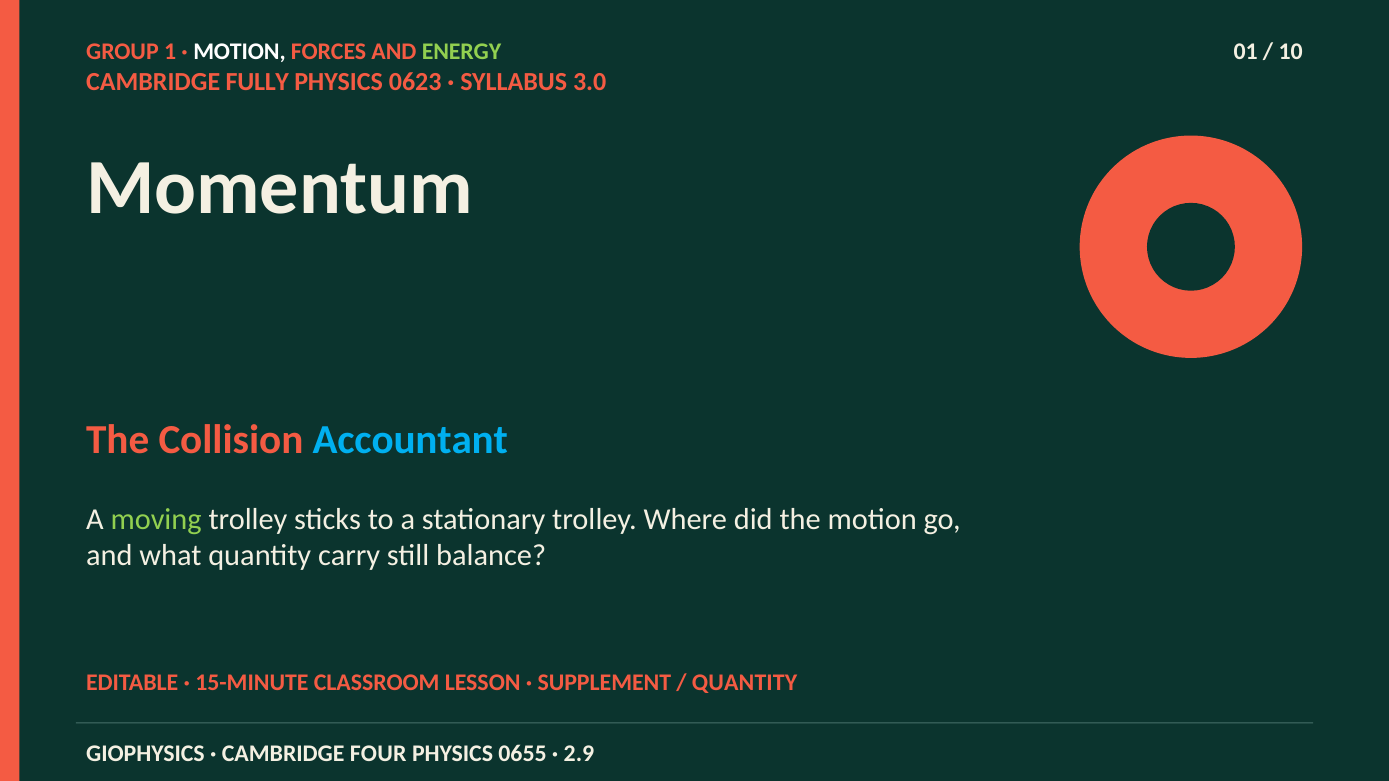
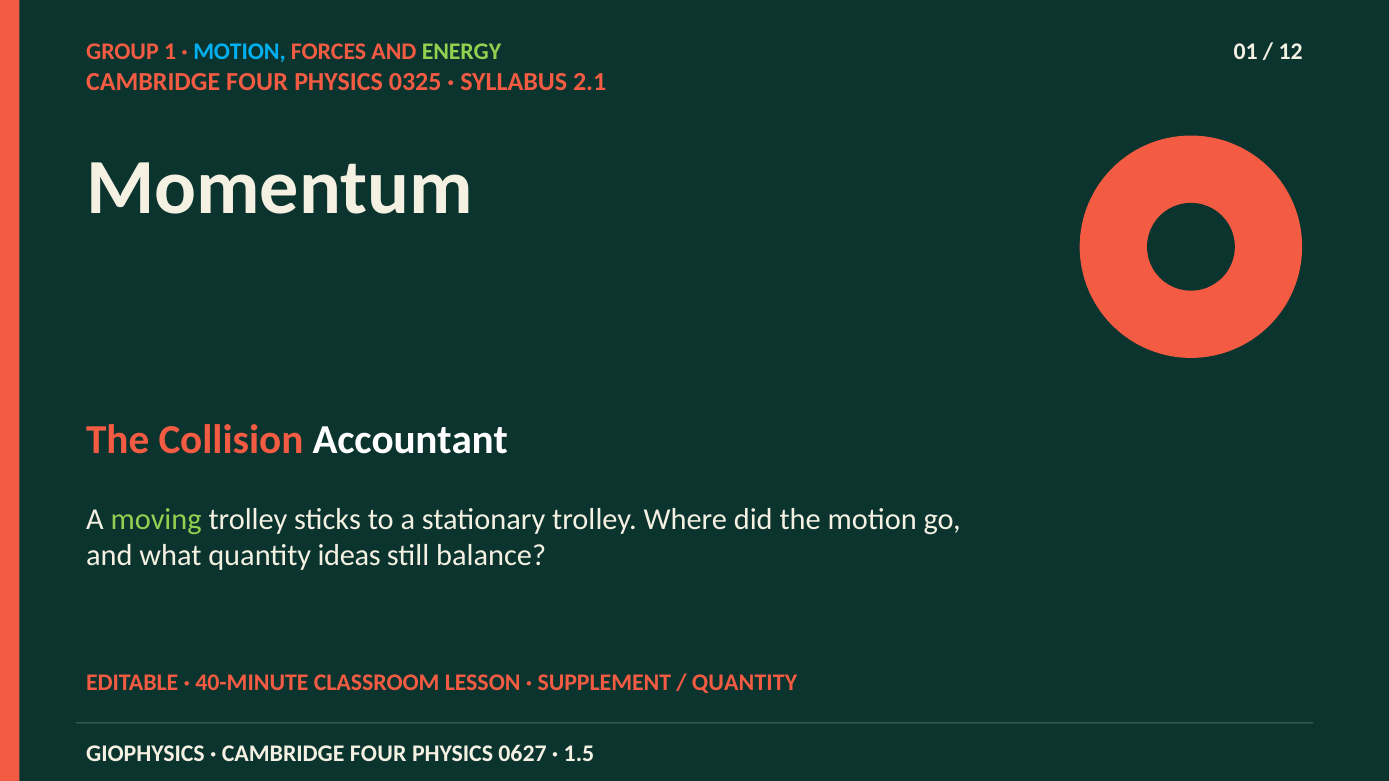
MOTION colour: white -> light blue (239, 51)
10: 10 -> 12 (1291, 51)
FULLY: FULLY -> FOUR (257, 82)
0623: 0623 -> 0325 (415, 82)
3.0: 3.0 -> 2.1 (590, 82)
Accountant colour: light blue -> white (410, 440)
carry: carry -> ideas (349, 556)
15-MINUTE: 15-MINUTE -> 40-MINUTE (252, 683)
0655: 0655 -> 0627 (523, 754)
2.9: 2.9 -> 1.5 (579, 754)
